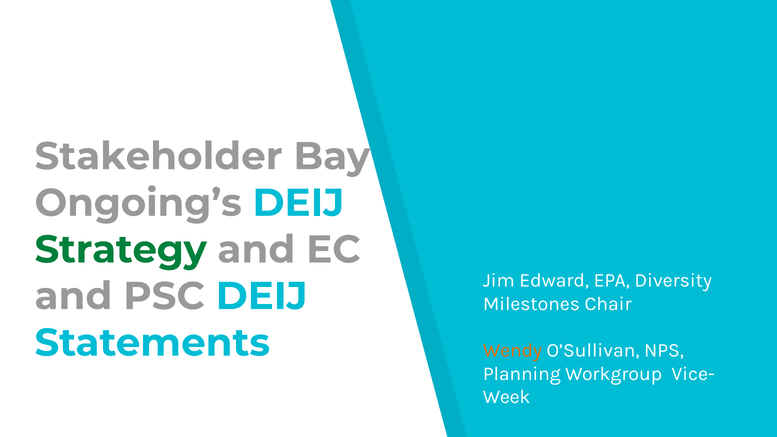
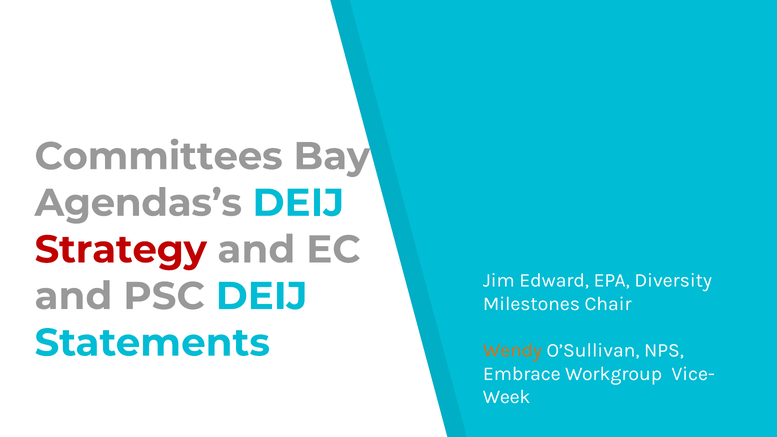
Stakeholder: Stakeholder -> Committees (159, 156)
Ongoing’s: Ongoing’s -> Agendas’s (138, 203)
Strategy colour: green -> red (121, 250)
Planning: Planning -> Embrace (522, 374)
